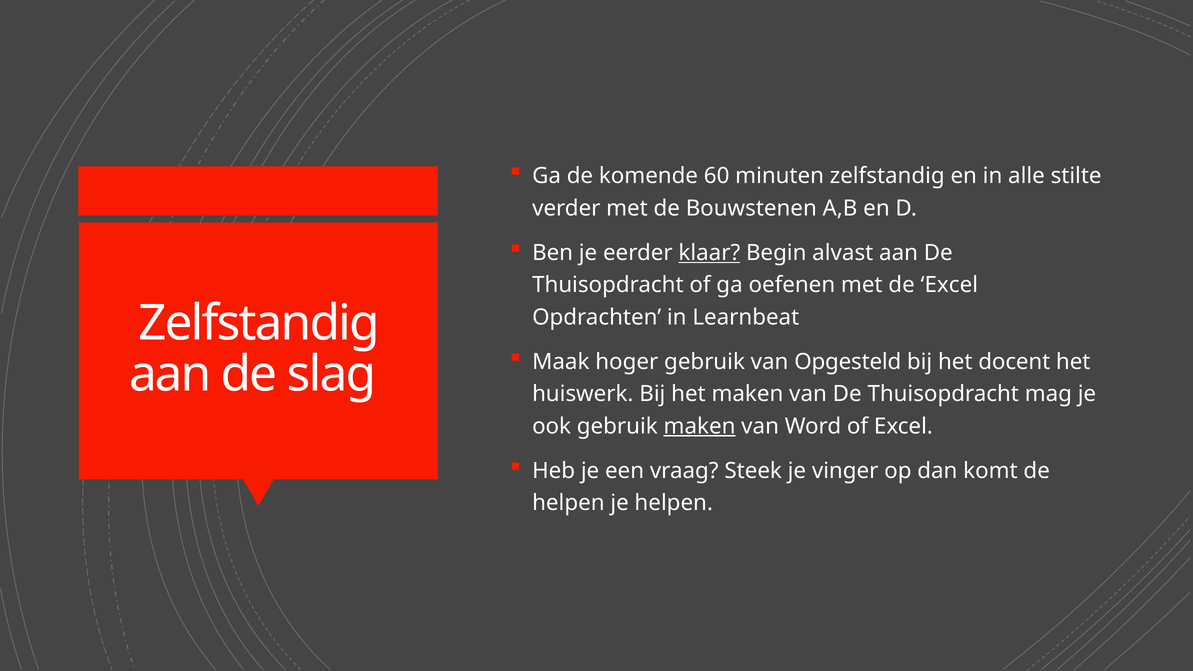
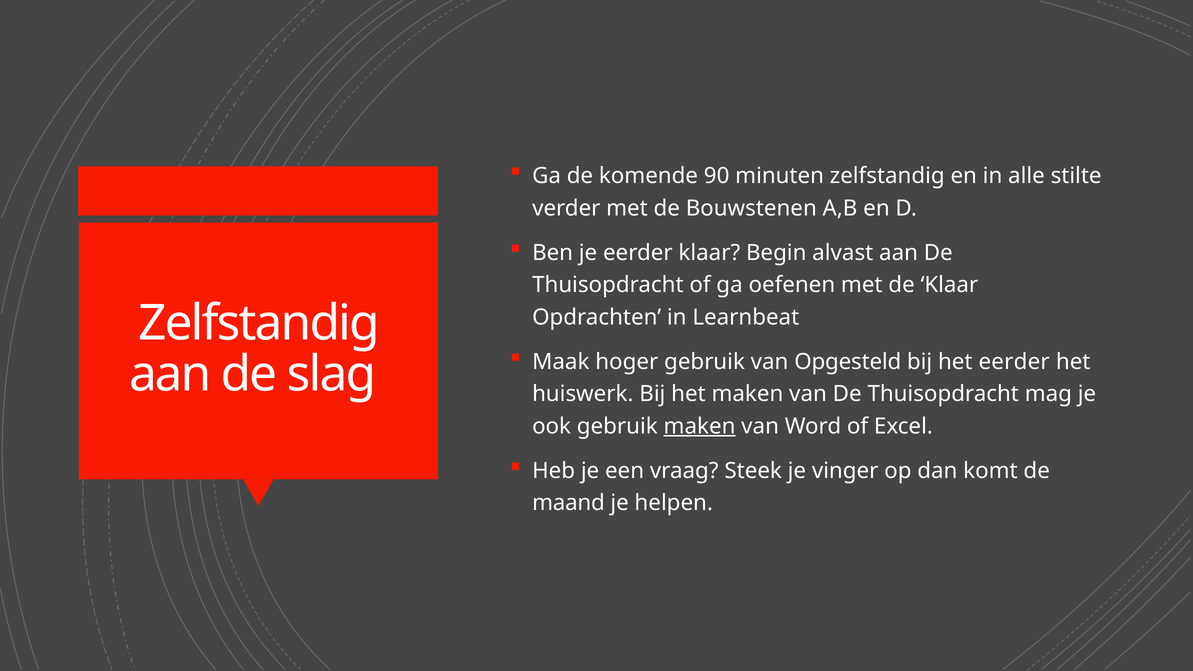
60: 60 -> 90 (717, 176)
klaar underline: present -> none (709, 253)
de Excel: Excel -> Klaar (949, 285)
het docent: docent -> eerder (1014, 362)
helpen: helpen -> maand (568, 503)
